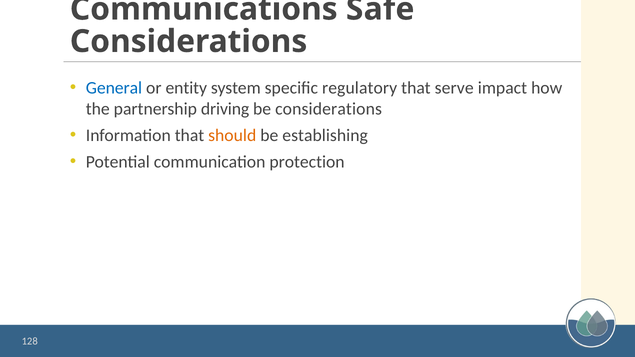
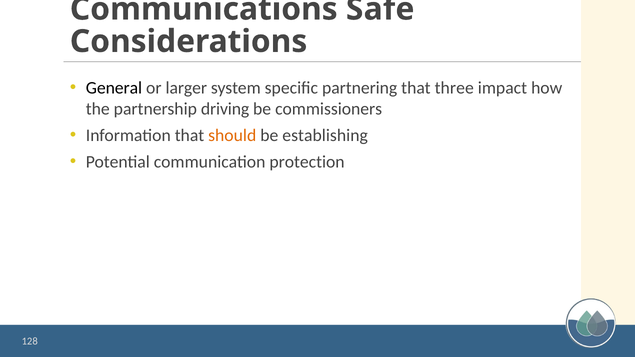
General colour: blue -> black (114, 88)
entity: entity -> larger (186, 88)
regulatory: regulatory -> partnering (360, 88)
serve: serve -> three (454, 88)
be considerations: considerations -> commissioners (329, 109)
